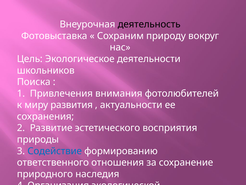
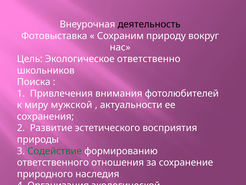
деятельности: деятельности -> ответственно (149, 59)
развития: развития -> мужской (72, 105)
Содействие colour: blue -> green (55, 151)
